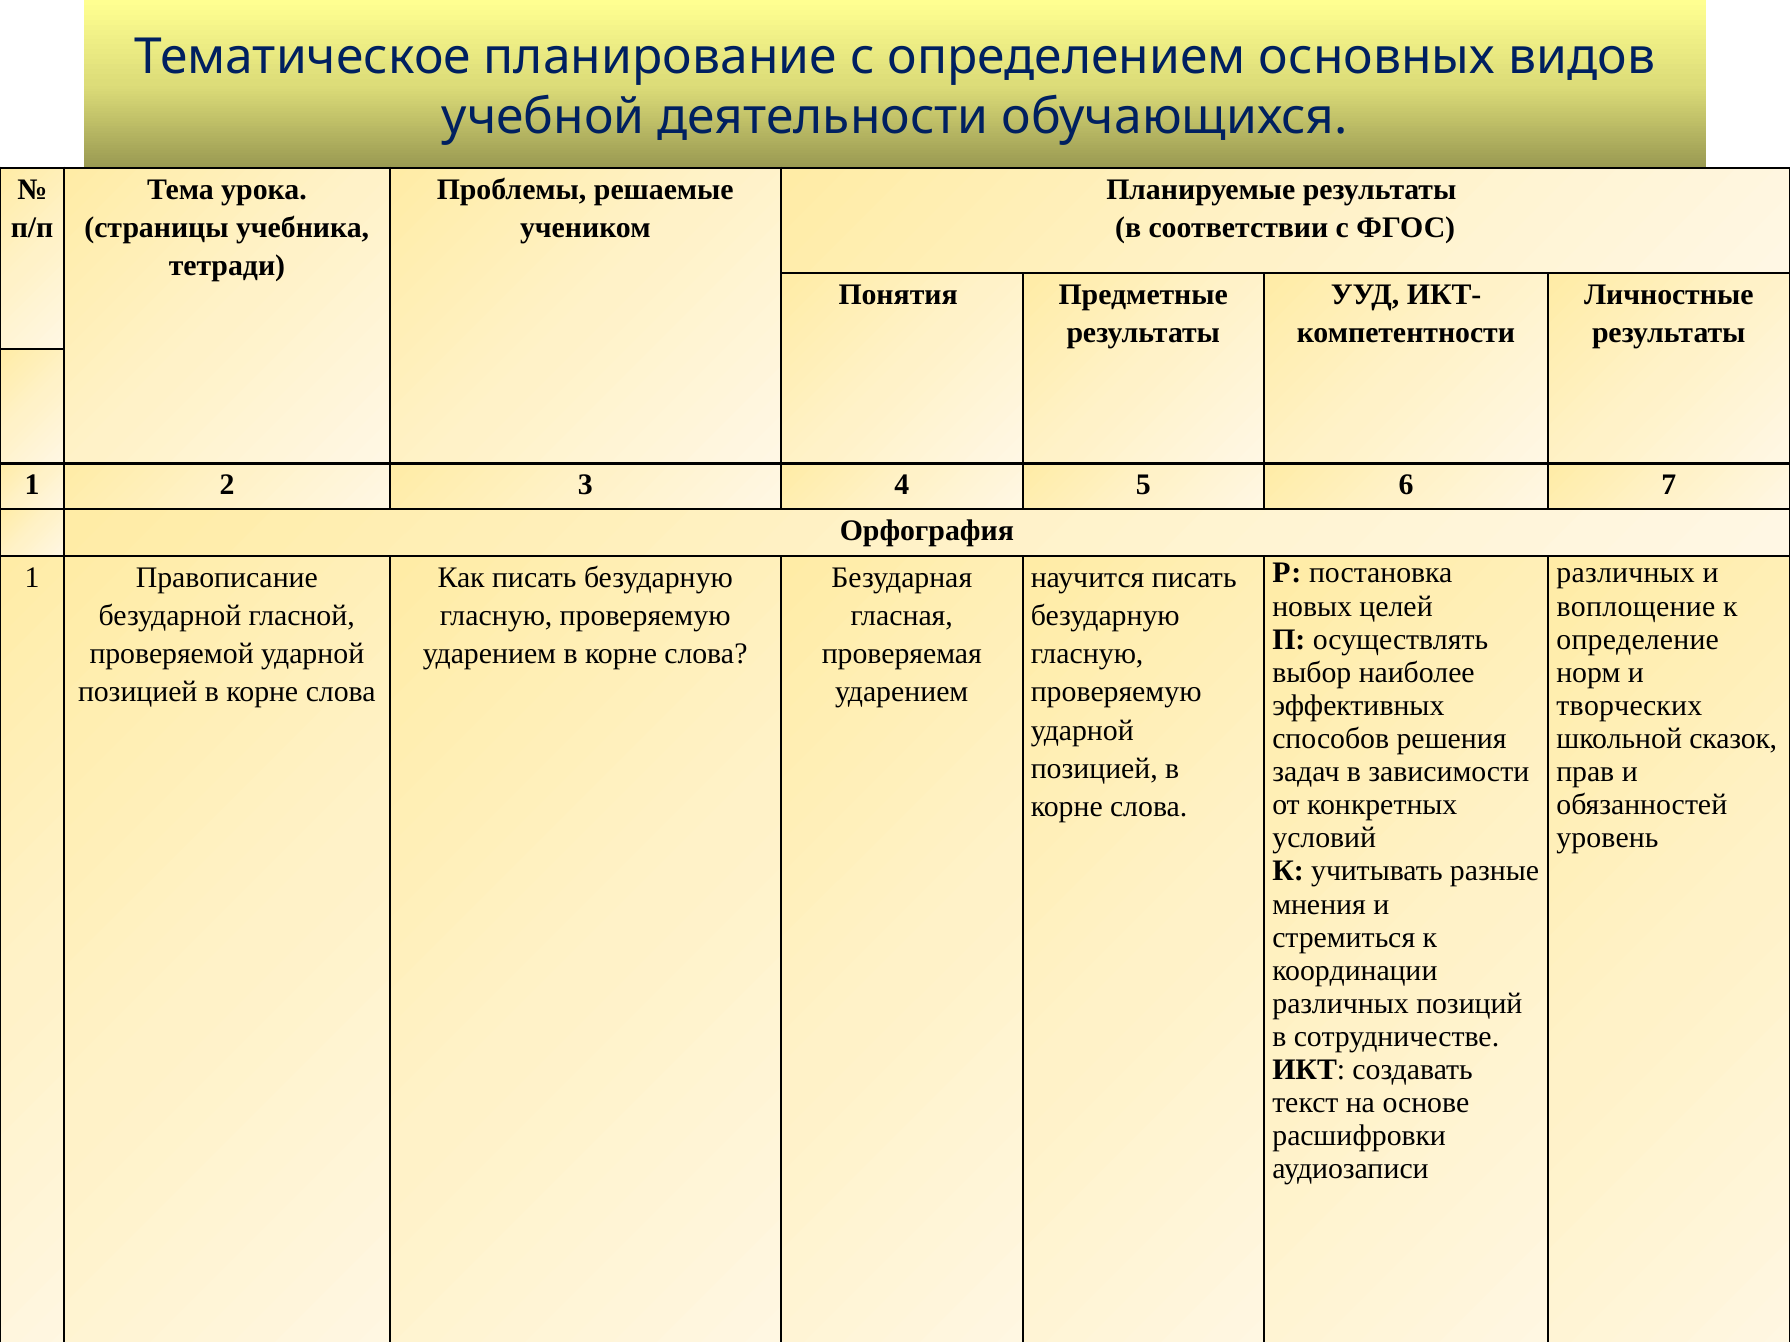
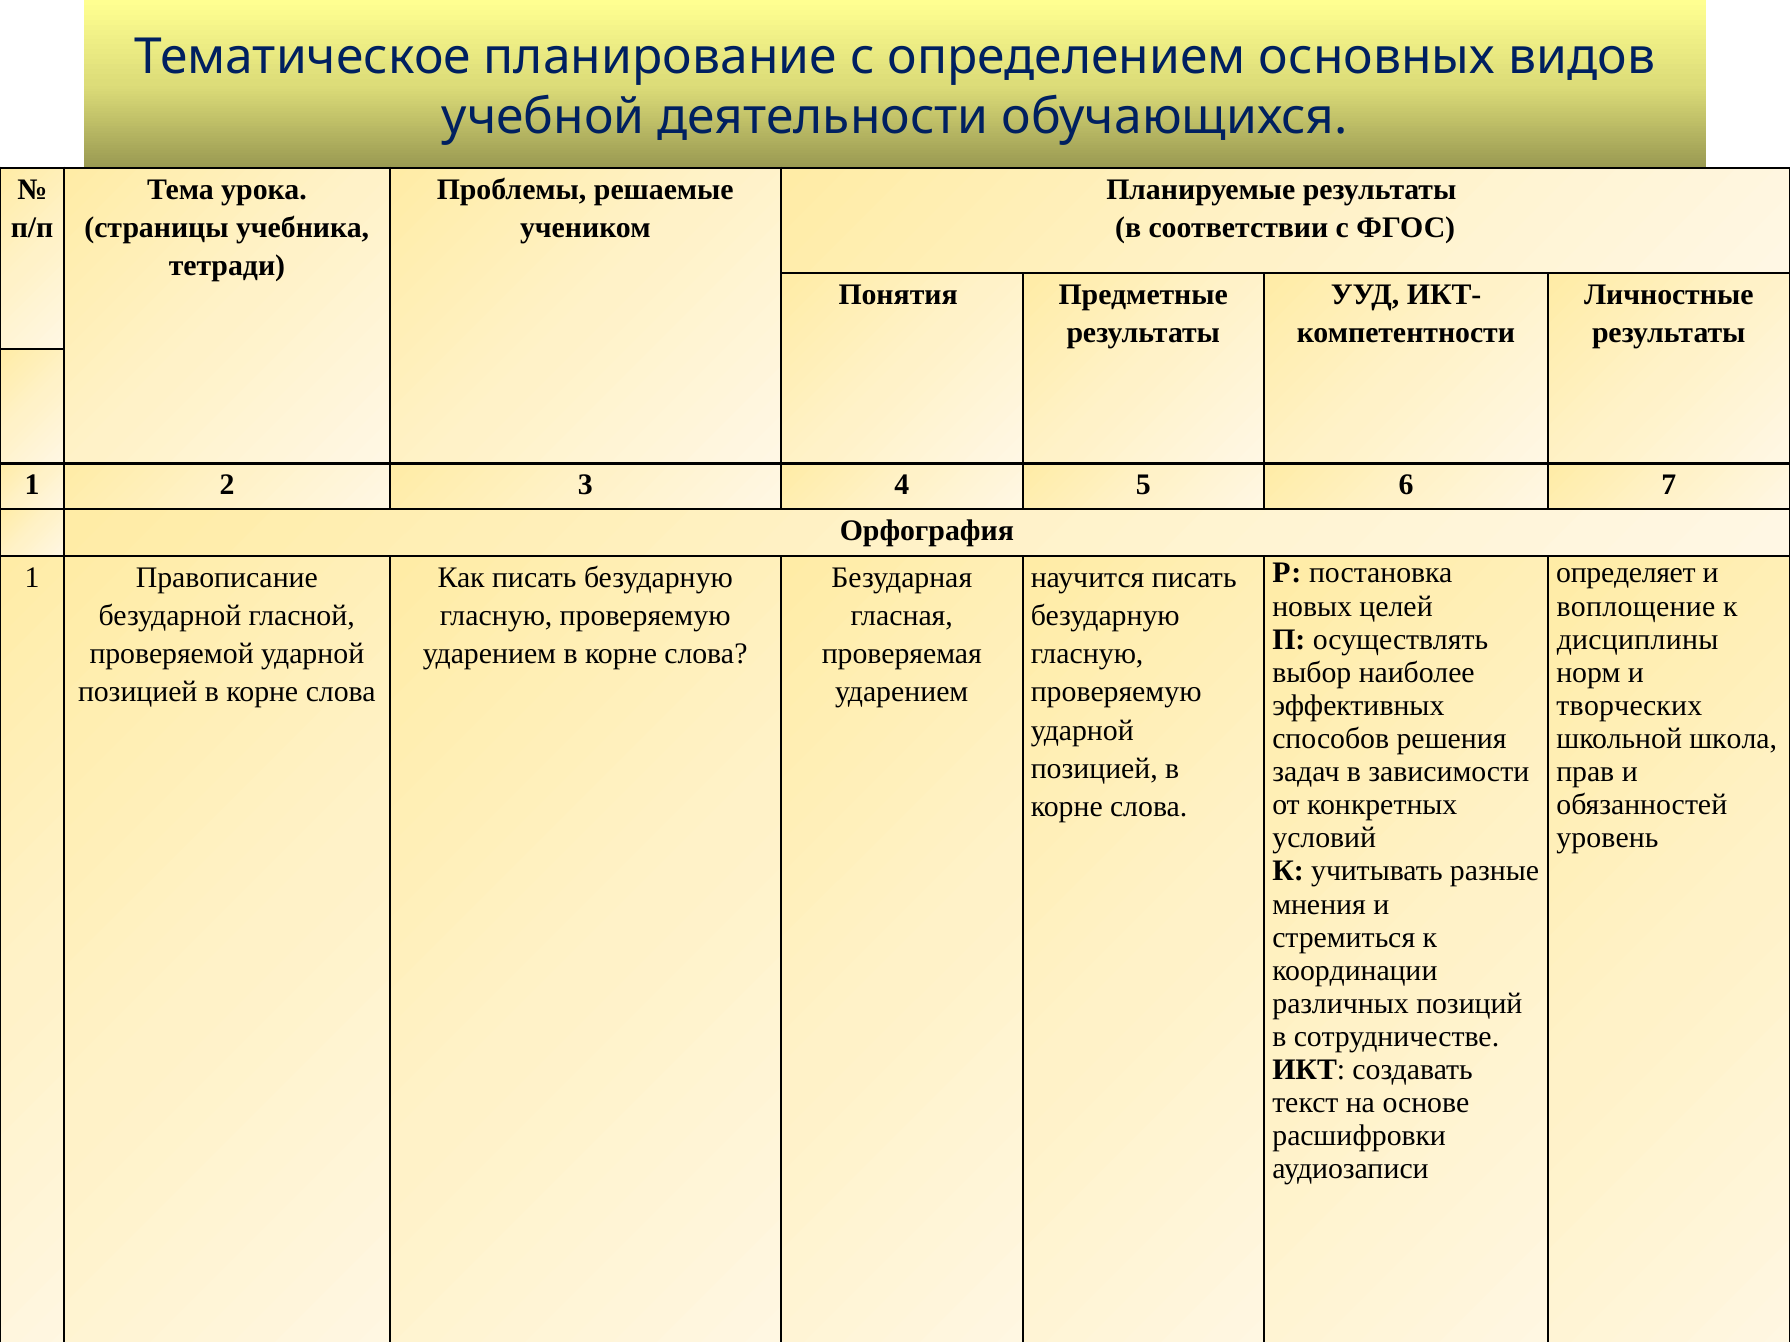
различных: различных -> определяет (1626, 573)
определение: определение -> дисциплины (1638, 640)
сказок: сказок -> школа (1733, 739)
